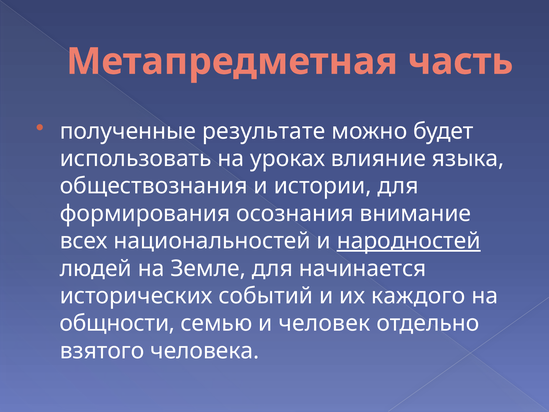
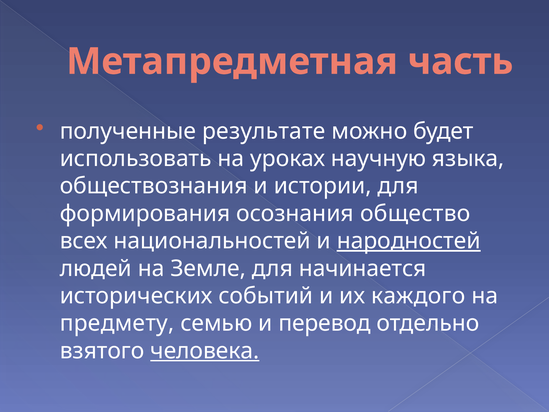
влияние: влияние -> научную (379, 159)
внимание: внимание -> общество (415, 213)
общности: общности -> предмету (117, 323)
человек: человек -> перевод (325, 323)
человека underline: none -> present (205, 351)
